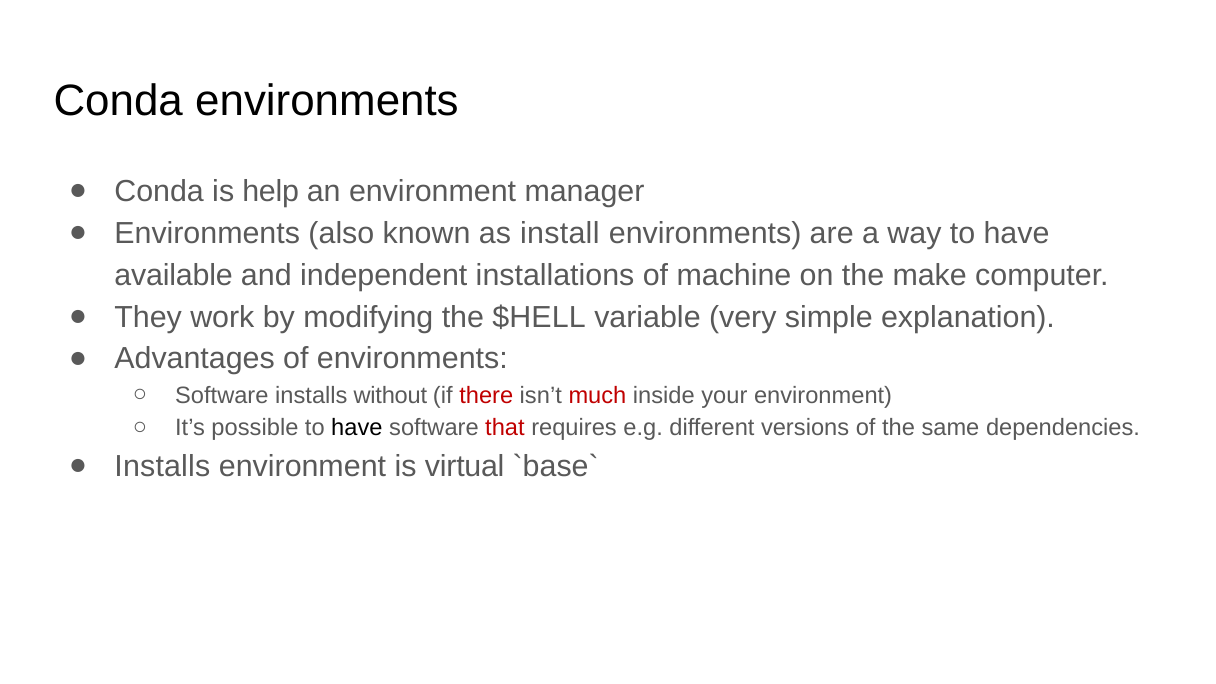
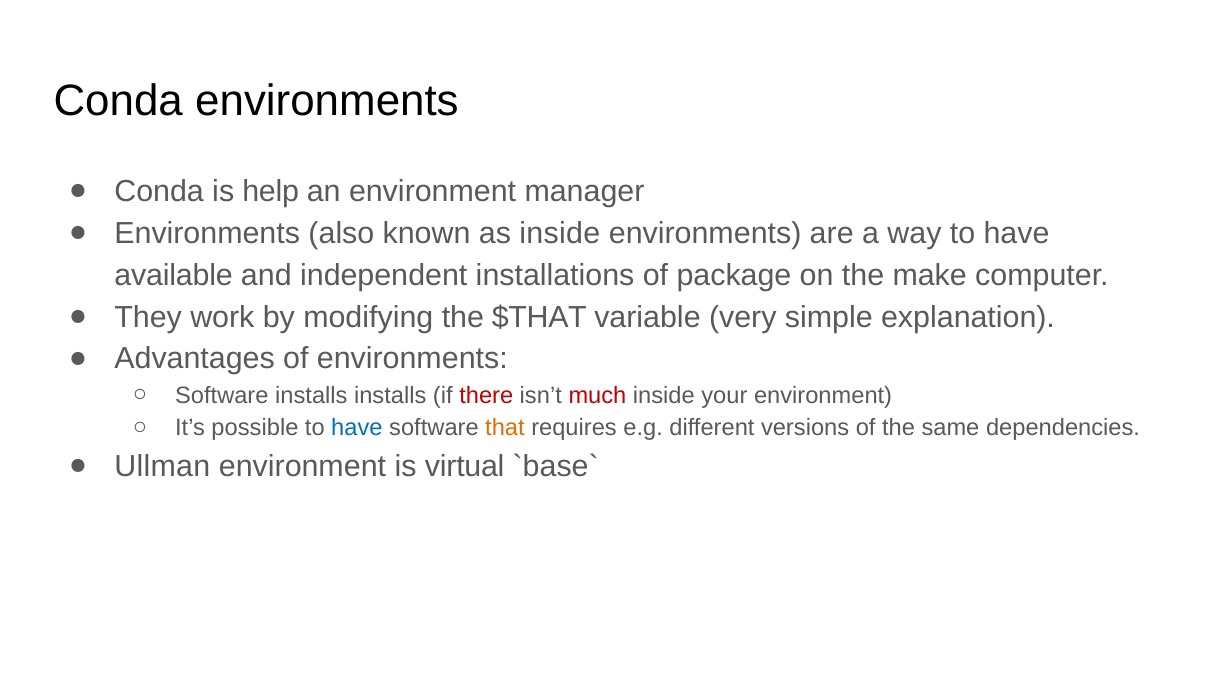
as install: install -> inside (560, 233)
machine: machine -> package (734, 275)
$HELL: $HELL -> $THAT (539, 317)
installs without: without -> installs (390, 395)
have colour: black -> blue (357, 428)
that colour: red -> orange (505, 428)
Installs: Installs -> Ullman (162, 466)
